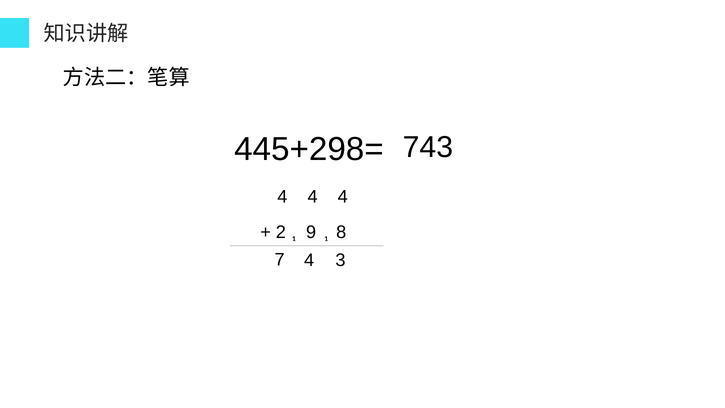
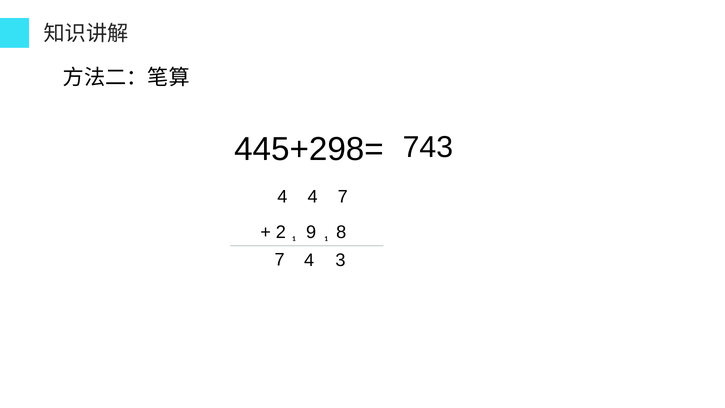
4 4 4: 4 -> 7 (343, 196)
